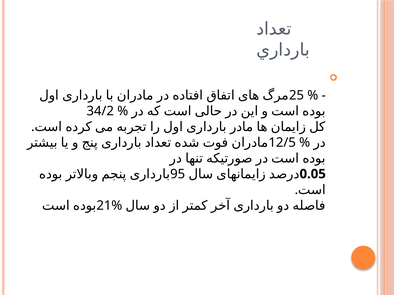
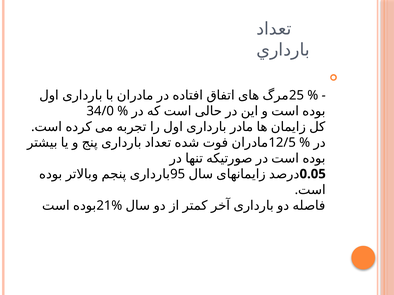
34/2: 34/2 -> 34/0 (100, 111)
